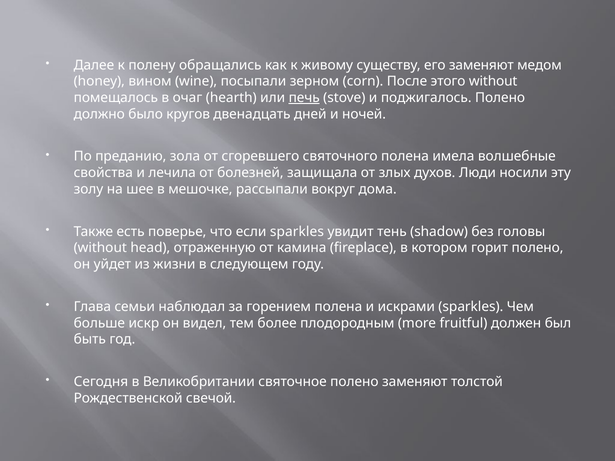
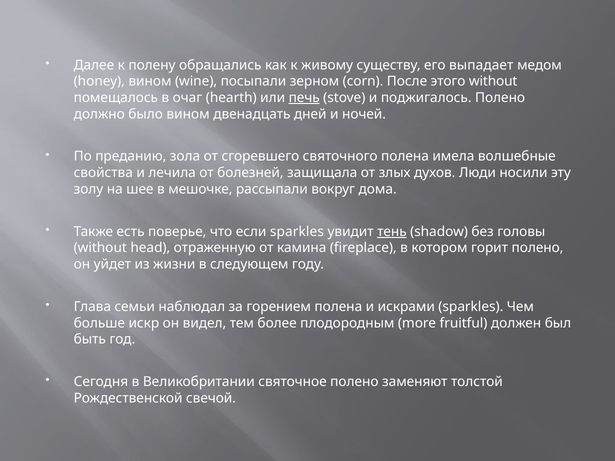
его заменяют: заменяют -> выпадает (481, 65)
было кругов: кругов -> вином (188, 114)
тень underline: none -> present (392, 232)
